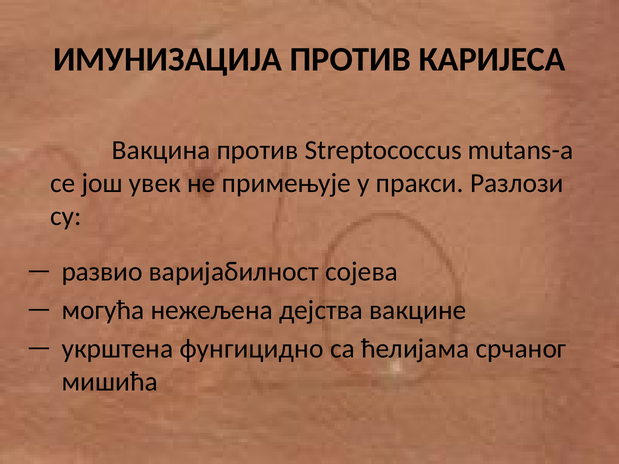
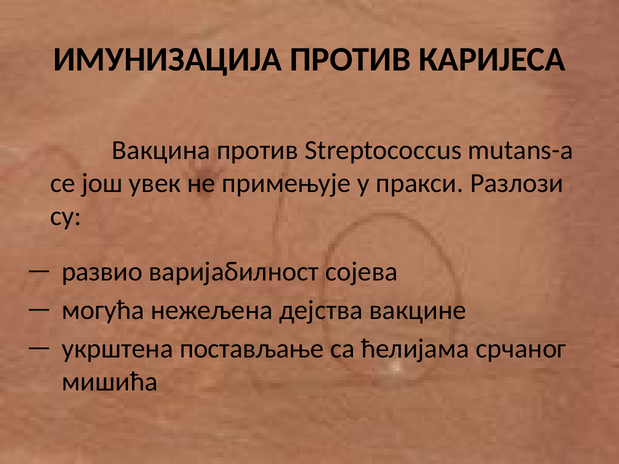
фунгицидно: фунгицидно -> постављање (252, 349)
